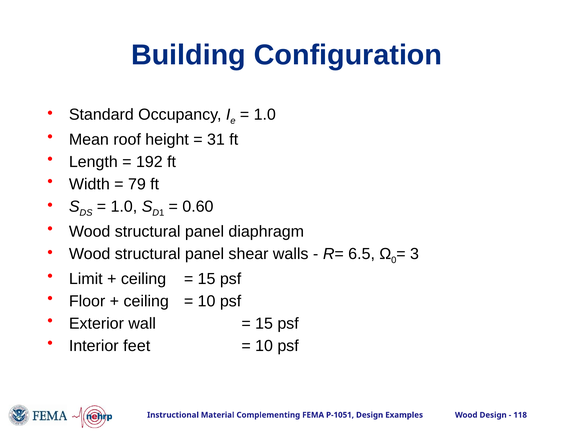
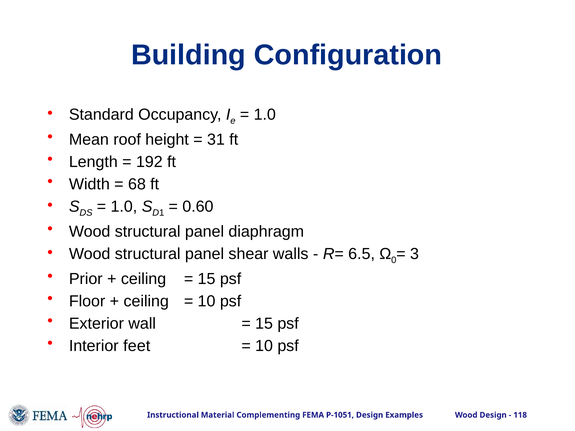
79: 79 -> 68 (137, 184)
Limit: Limit -> Prior (86, 279)
